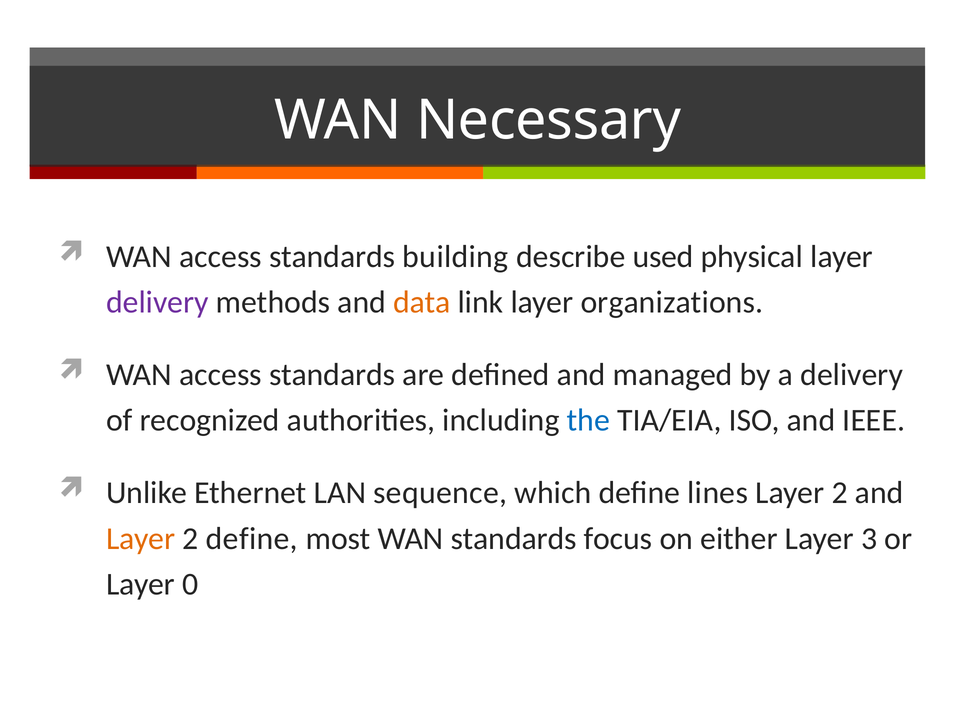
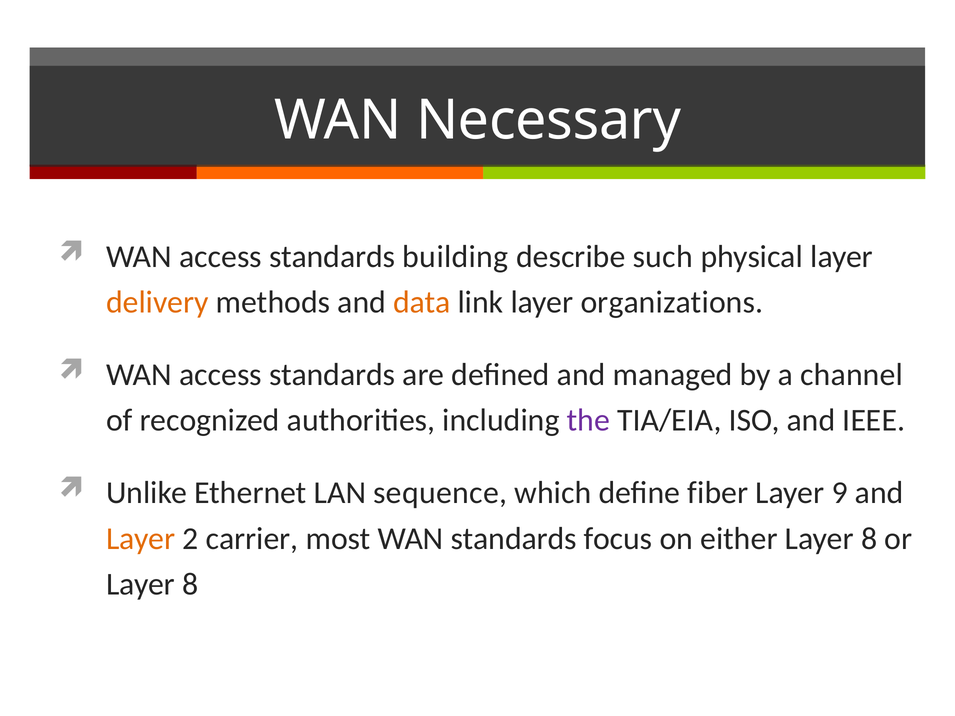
used: used -> such (663, 257)
delivery colour: purple -> orange (157, 302)
a delivery: delivery -> channel (852, 375)
the colour: blue -> purple (588, 421)
lines: lines -> fiber (718, 493)
2: 2 -> 9 (840, 493)
2 define: define -> carrier (252, 539)
either Layer 3: 3 -> 8 (869, 539)
0: 0 -> 8 (190, 585)
